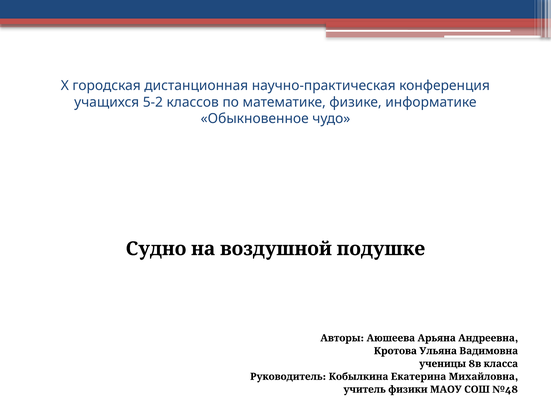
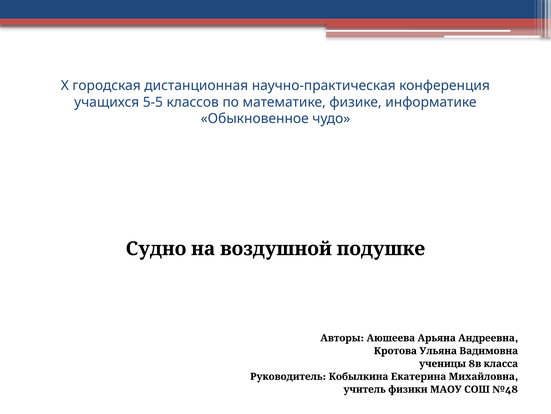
5-2: 5-2 -> 5-5 (153, 102)
